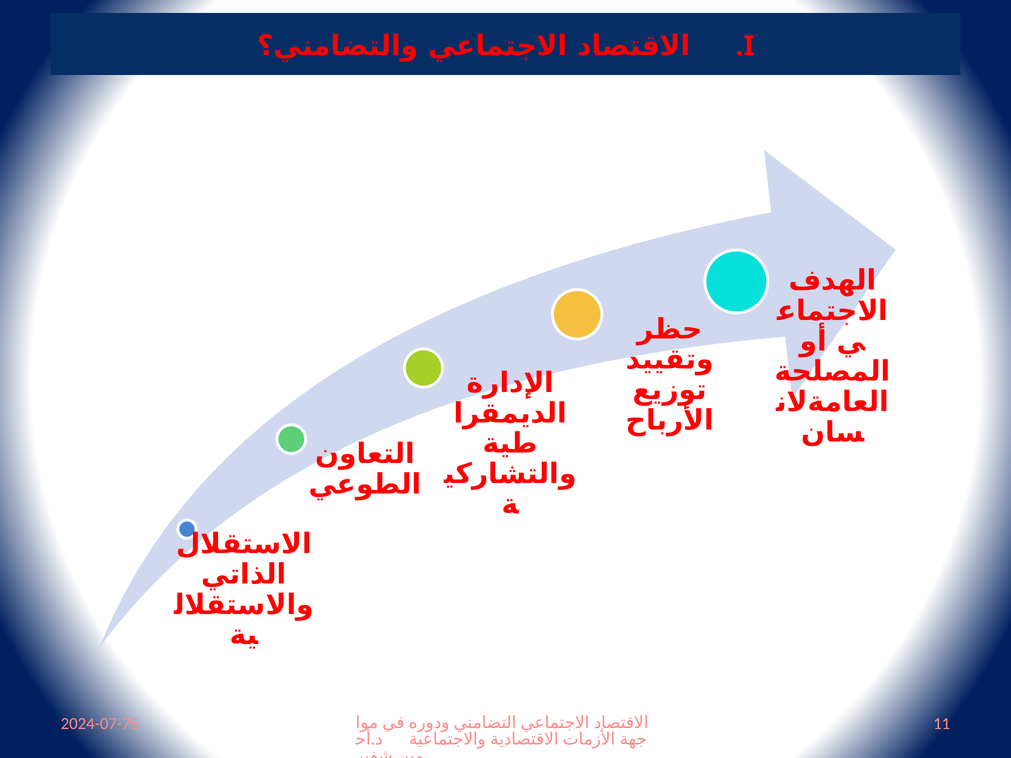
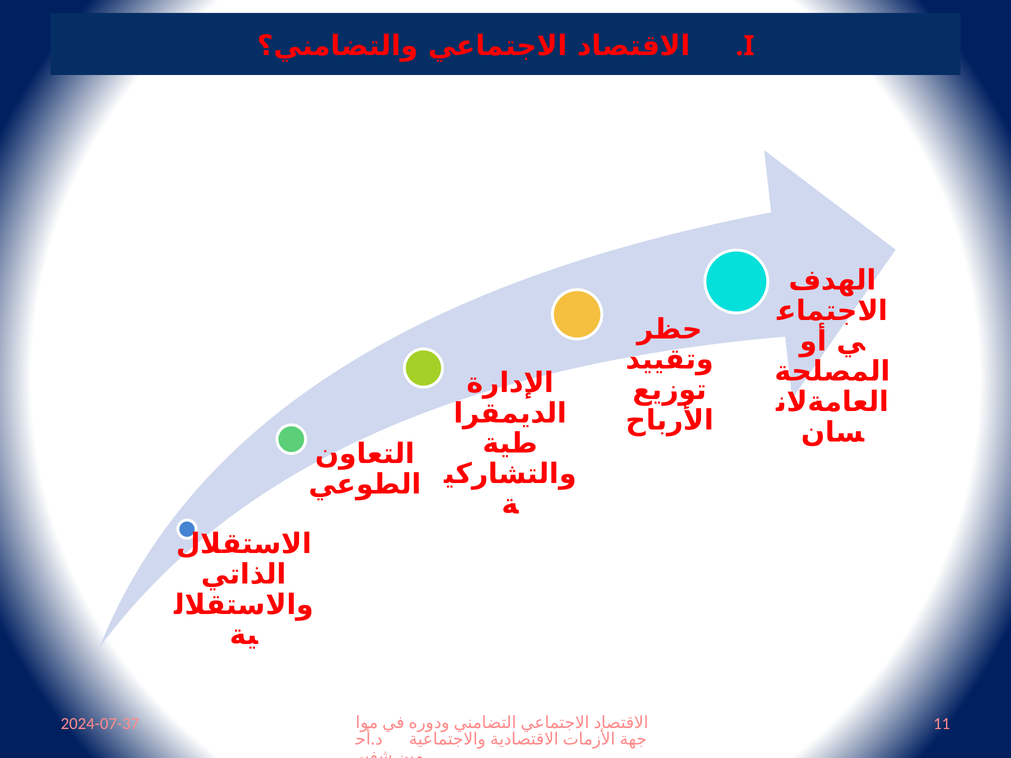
2024-07-75: 2024-07-75 -> 2024-07-37 (100, 724)
